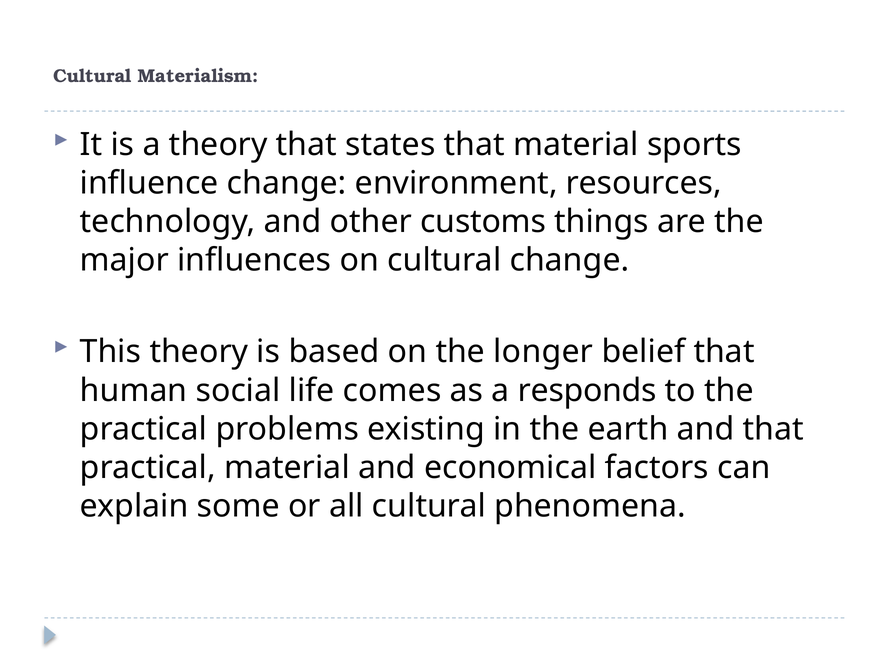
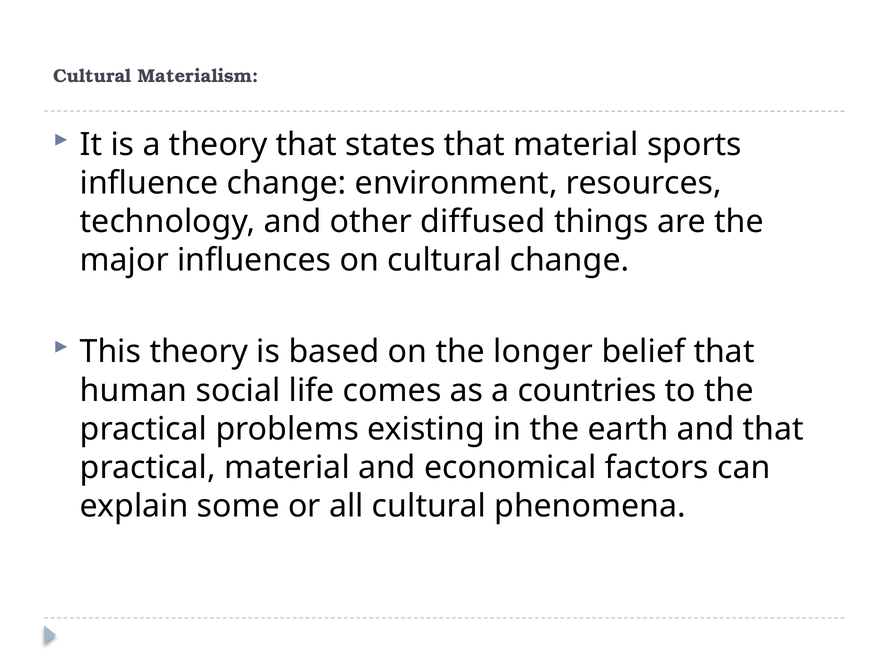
customs: customs -> diffused (483, 221)
responds: responds -> countries (587, 390)
